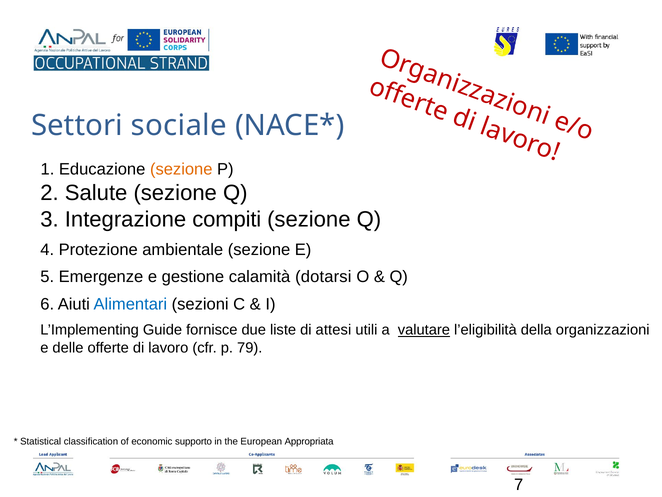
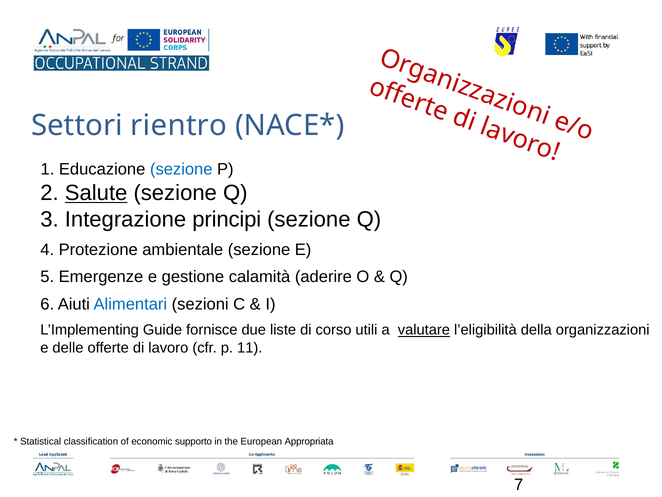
sociale: sociale -> rientro (179, 125)
sezione colour: orange -> blue (181, 169)
Salute underline: none -> present (96, 193)
compiti: compiti -> principi (227, 219)
dotarsi: dotarsi -> aderire (323, 277)
attesi: attesi -> corso (334, 330)
79: 79 -> 11 (250, 347)
